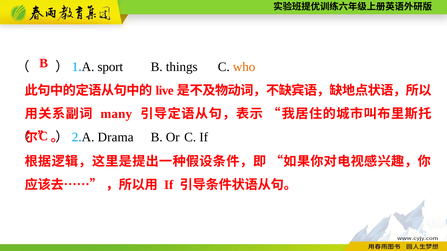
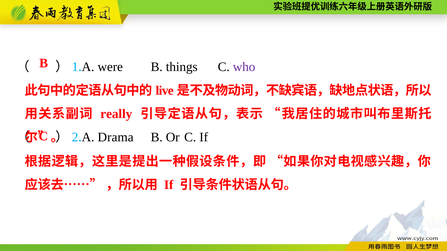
sport: sport -> were (110, 67)
who colour: orange -> purple (244, 67)
many: many -> really (116, 114)
